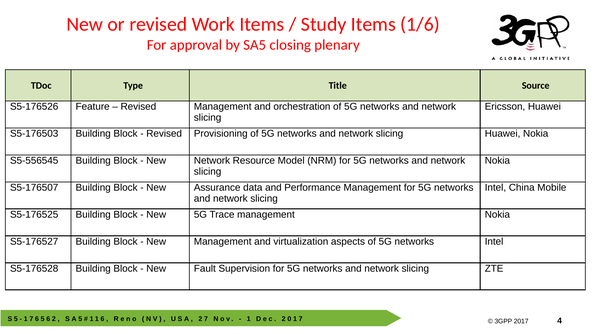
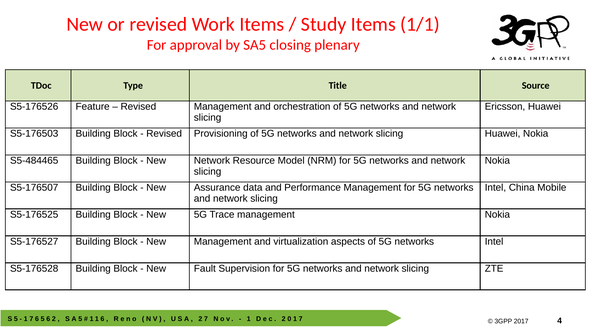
1/6: 1/6 -> 1/1 (420, 24)
S5-556545: S5-556545 -> S5-484465 (34, 161)
